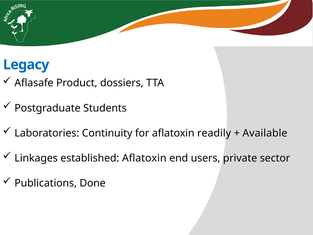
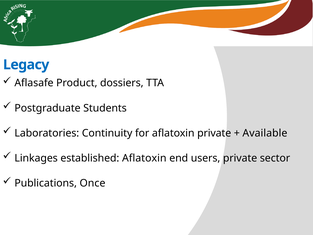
aflatoxin readily: readily -> private (214, 133)
Done: Done -> Once (92, 183)
